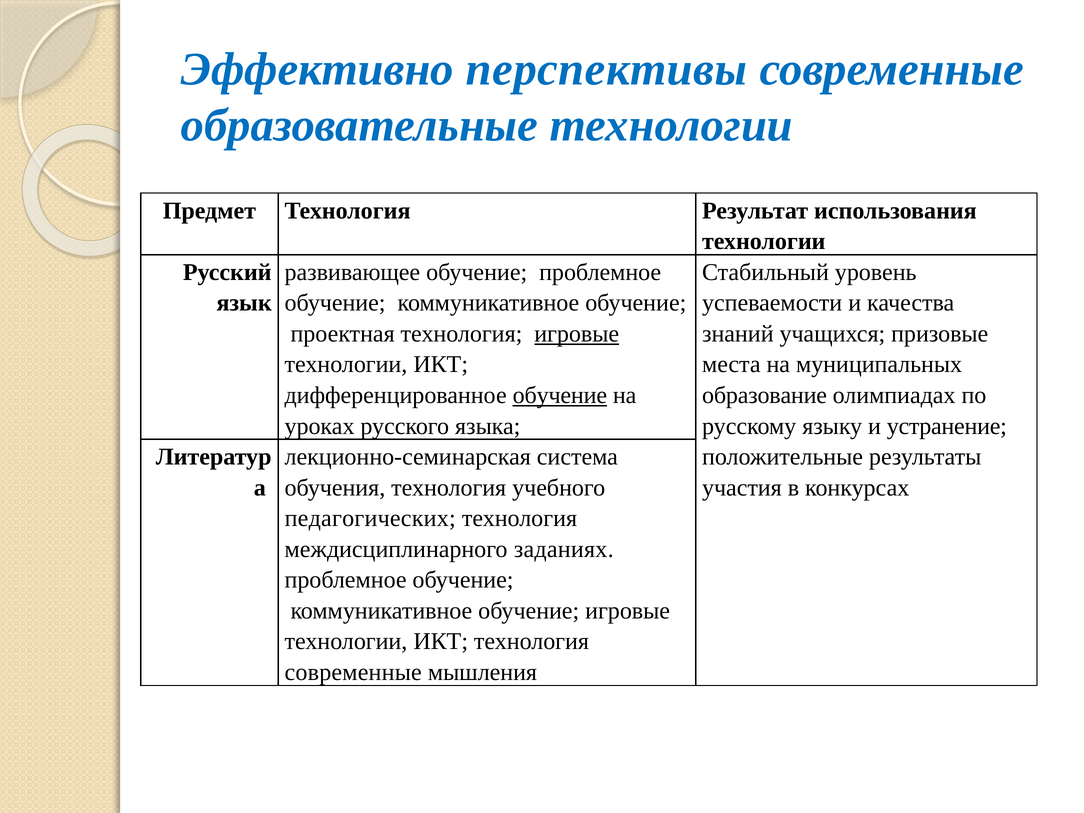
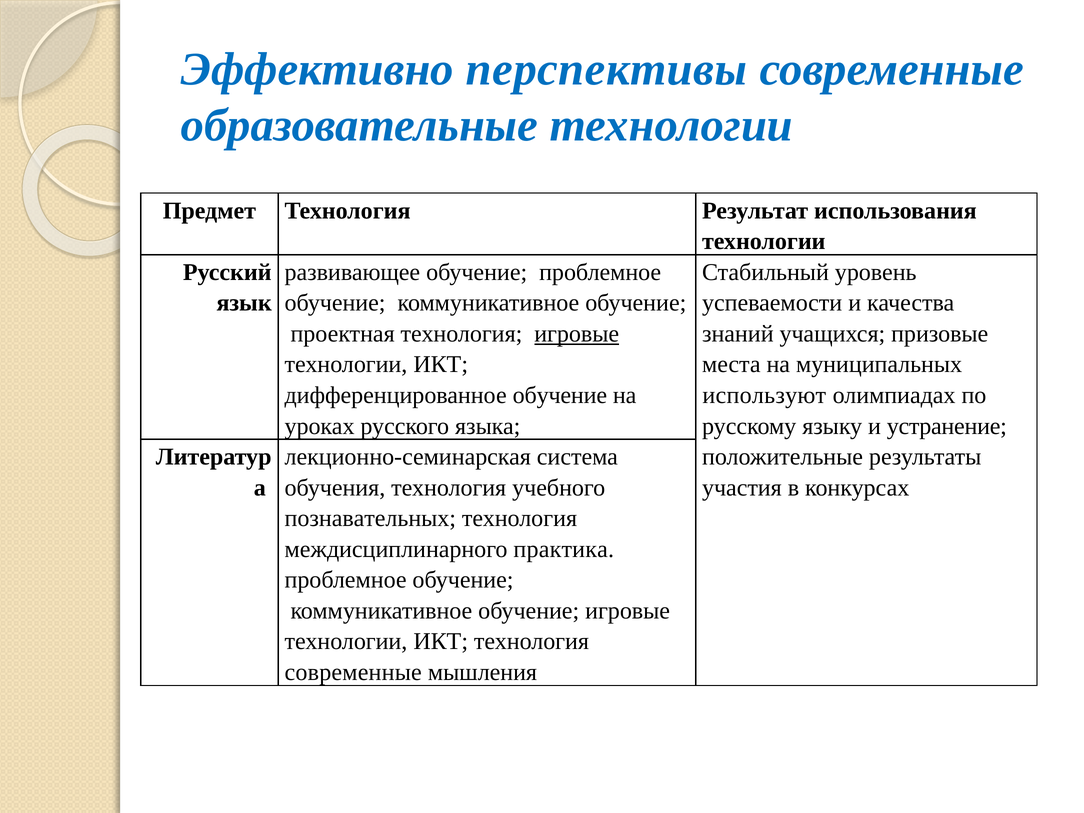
обучение underline: present -> none (560, 395)
образование: образование -> используют (764, 395)
педагогических: педагогических -> познавательных (370, 518)
заданиях: заданиях -> практика (564, 549)
